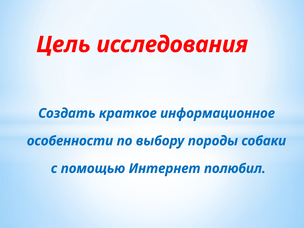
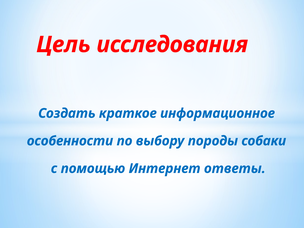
полюбил: полюбил -> ответы (235, 168)
